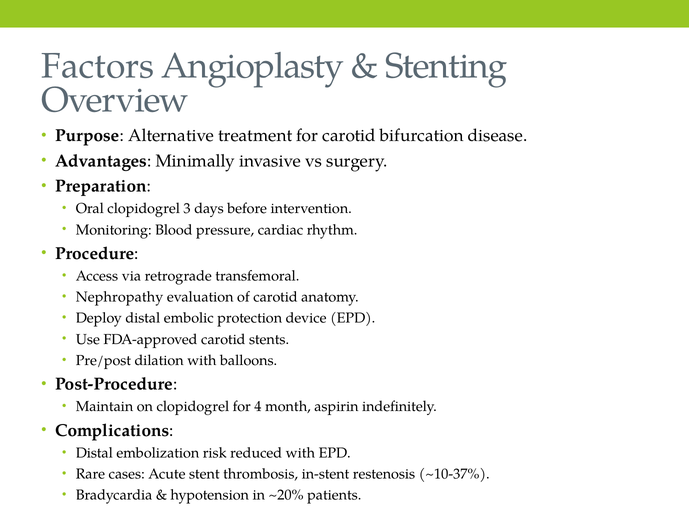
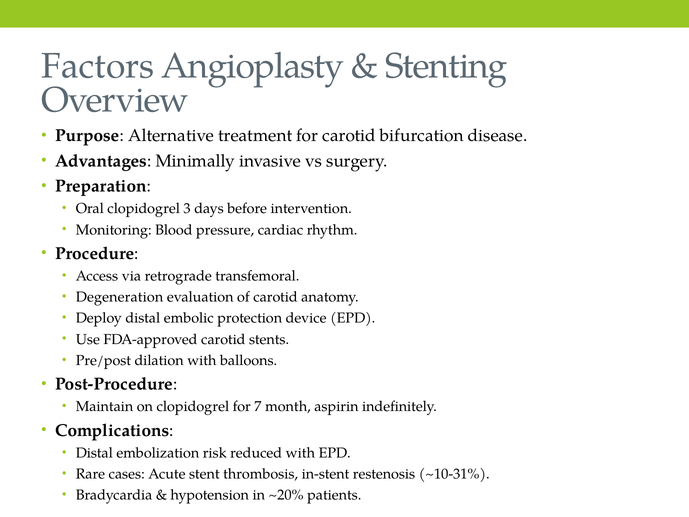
Nephropathy: Nephropathy -> Degeneration (120, 297)
4: 4 -> 7 (258, 406)
~10-37%: ~10-37% -> ~10-31% (454, 474)
